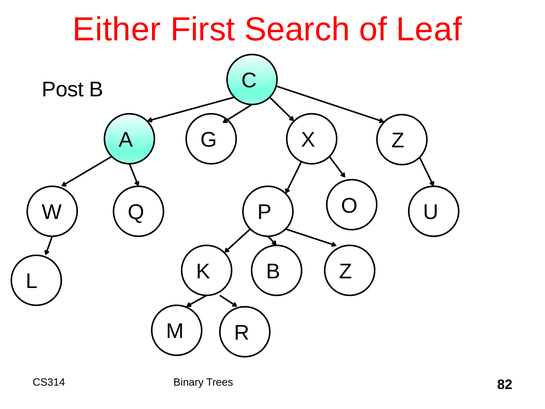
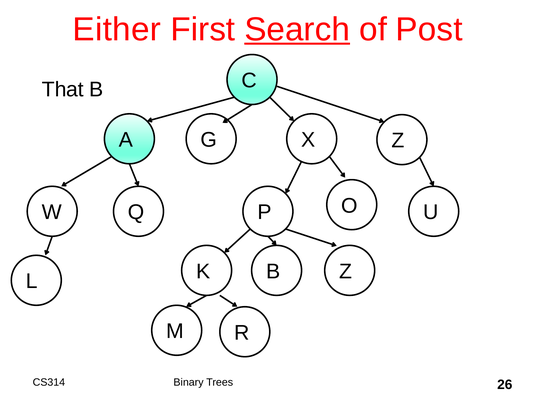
Search underline: none -> present (297, 29)
Leaf: Leaf -> Post (429, 29)
Post: Post -> That (63, 90)
82: 82 -> 26 (505, 384)
